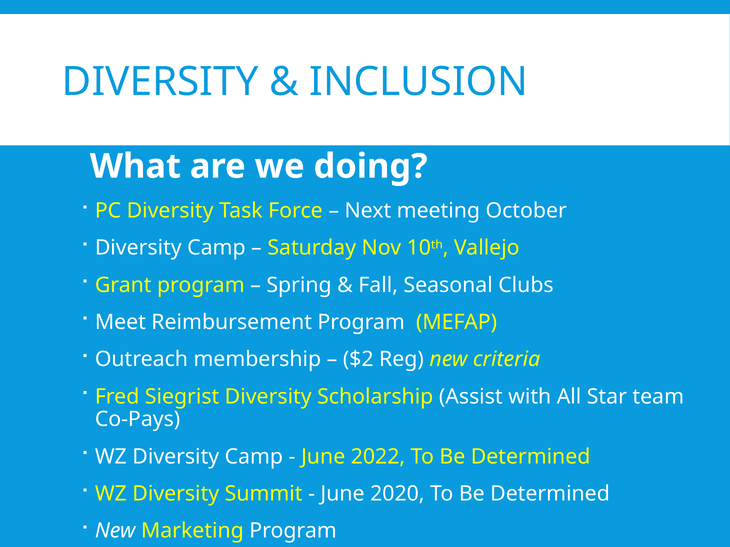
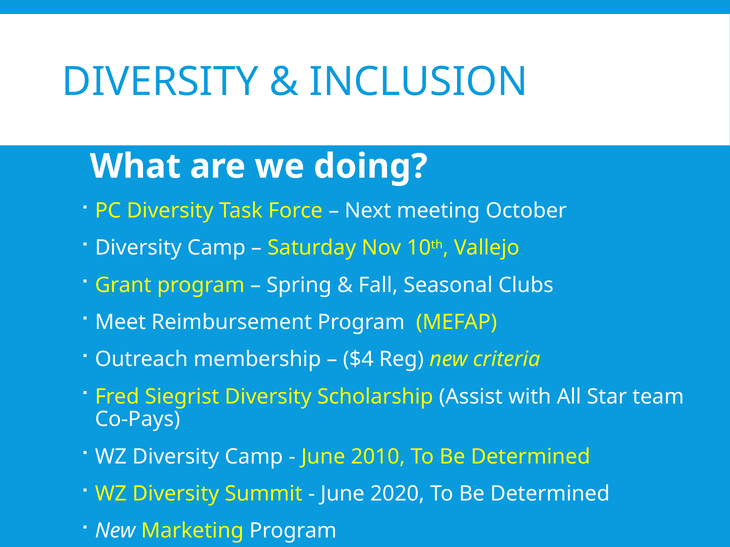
$2: $2 -> $4 (358, 360)
2022: 2022 -> 2010 (378, 457)
